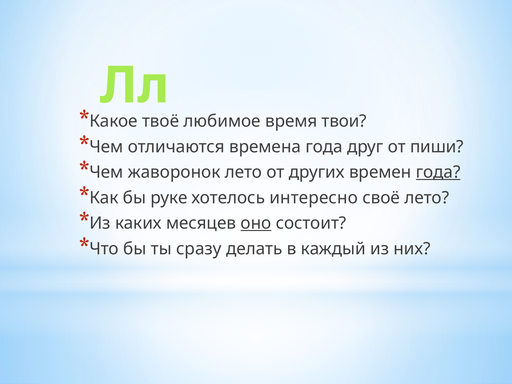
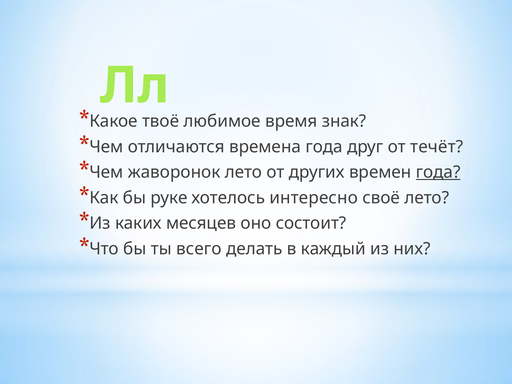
твои: твои -> знак (344, 121)
пиши: пиши -> течёт (437, 147)
оно underline: present -> none (256, 223)
сразу: сразу -> всего (199, 249)
